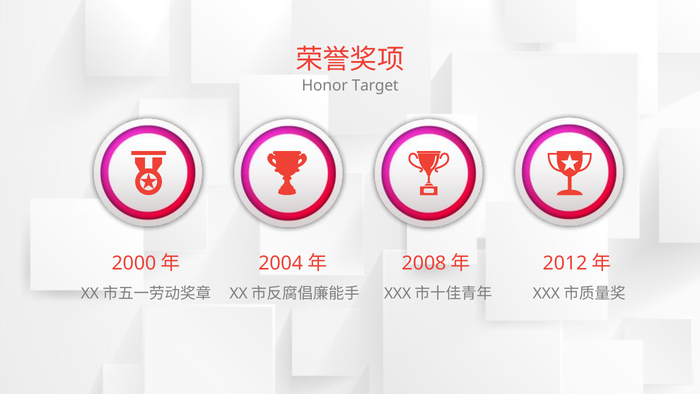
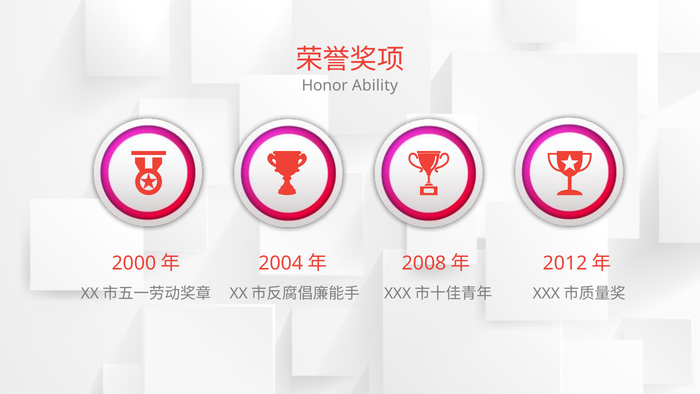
Target: Target -> Ability (375, 86)
